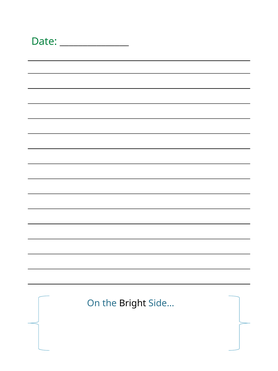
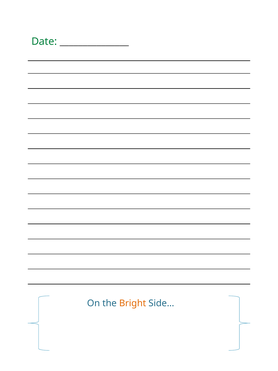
Bright colour: black -> orange (133, 303)
